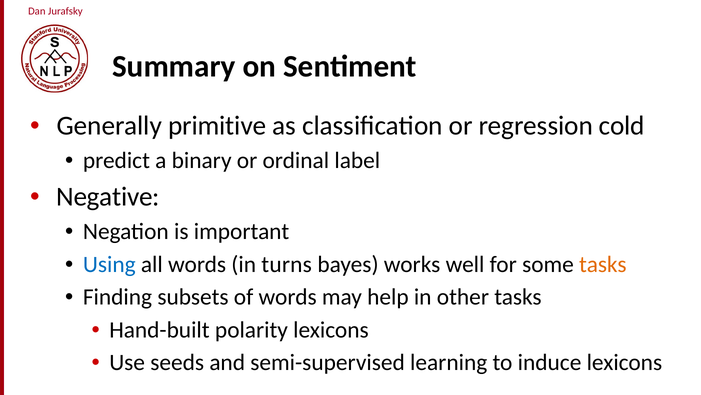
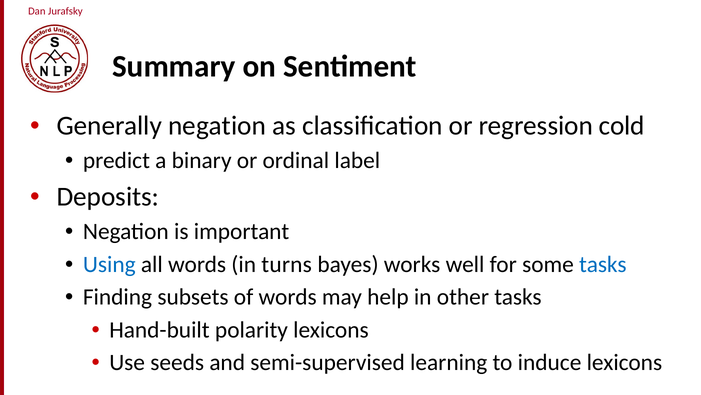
Generally primitive: primitive -> negation (217, 125)
Negative: Negative -> Deposits (108, 196)
tasks colour: orange -> blue (603, 264)
